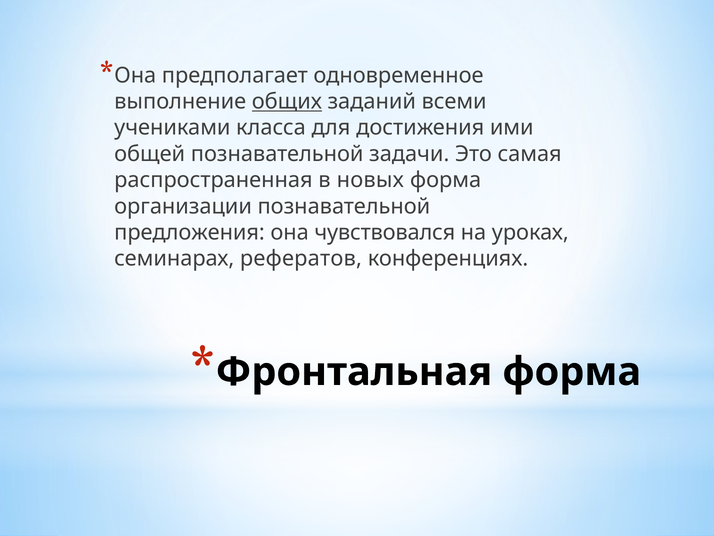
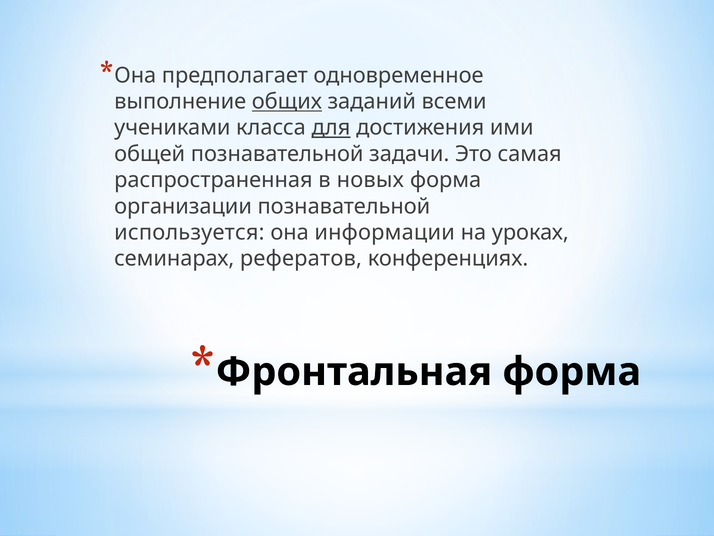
для underline: none -> present (331, 128)
предложения: предложения -> используется (189, 232)
чувствовался: чувствовался -> информации (385, 232)
